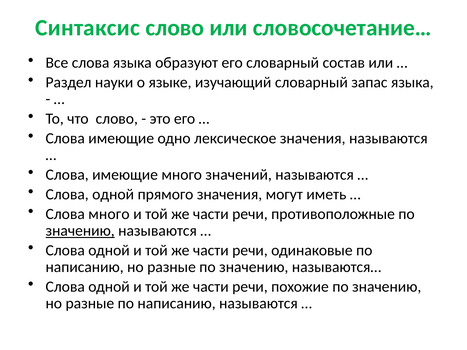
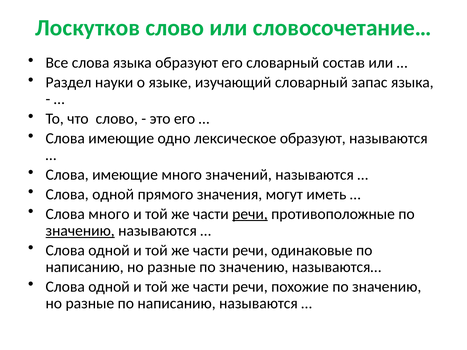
Синтаксис: Синтаксис -> Лоскутков (88, 28)
лексическое значения: значения -> образуют (313, 138)
речи underline: none -> present (250, 214)
